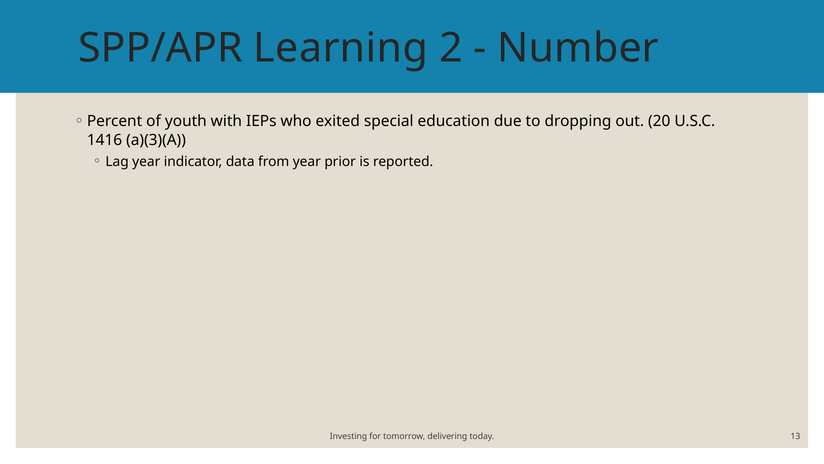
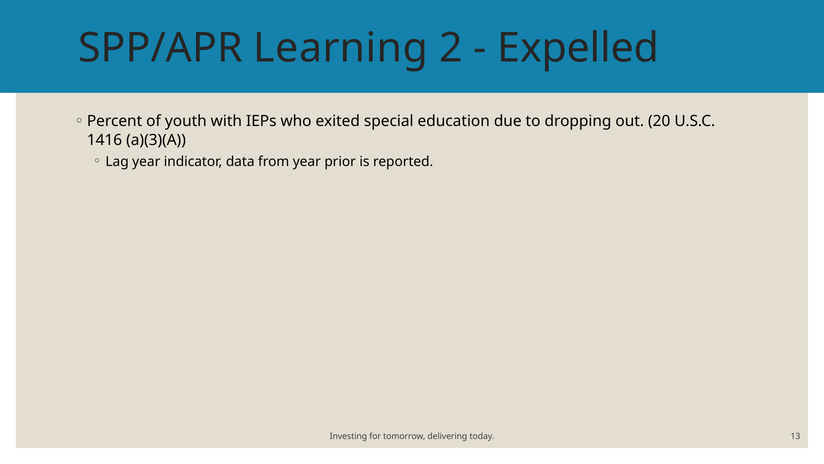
Number: Number -> Expelled (578, 48)
